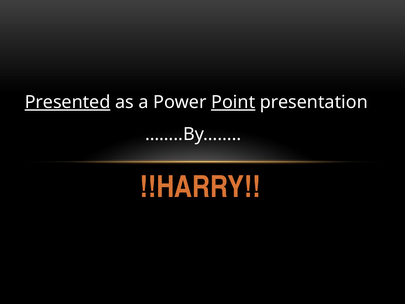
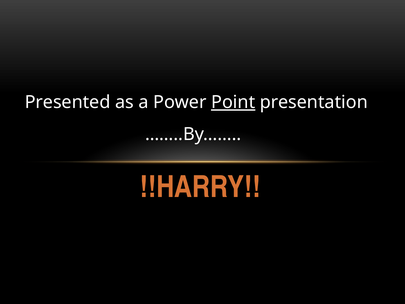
Presented underline: present -> none (68, 102)
